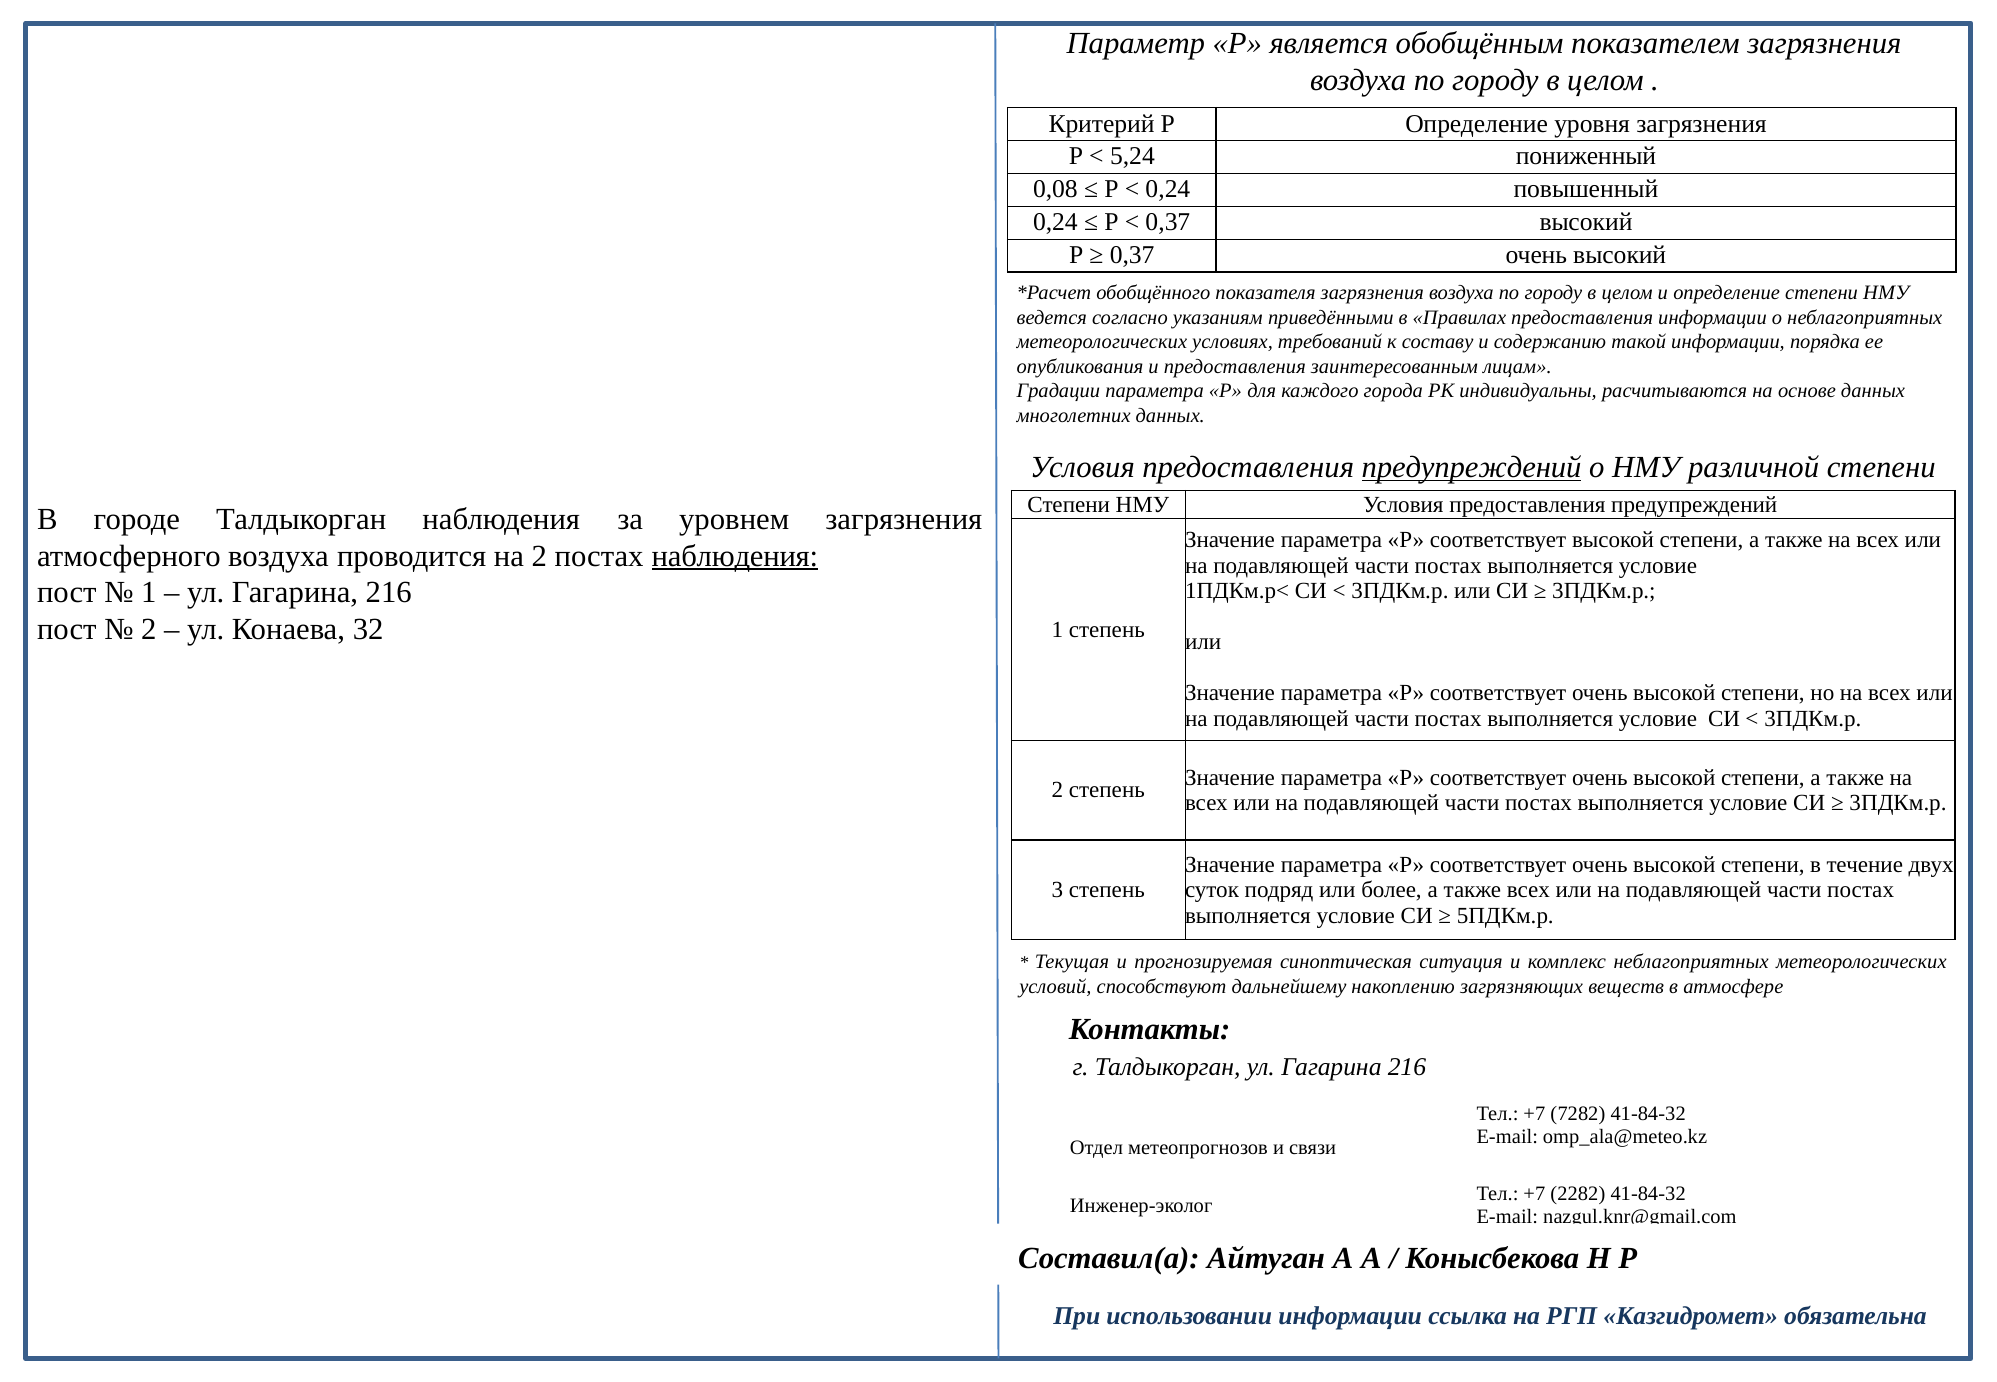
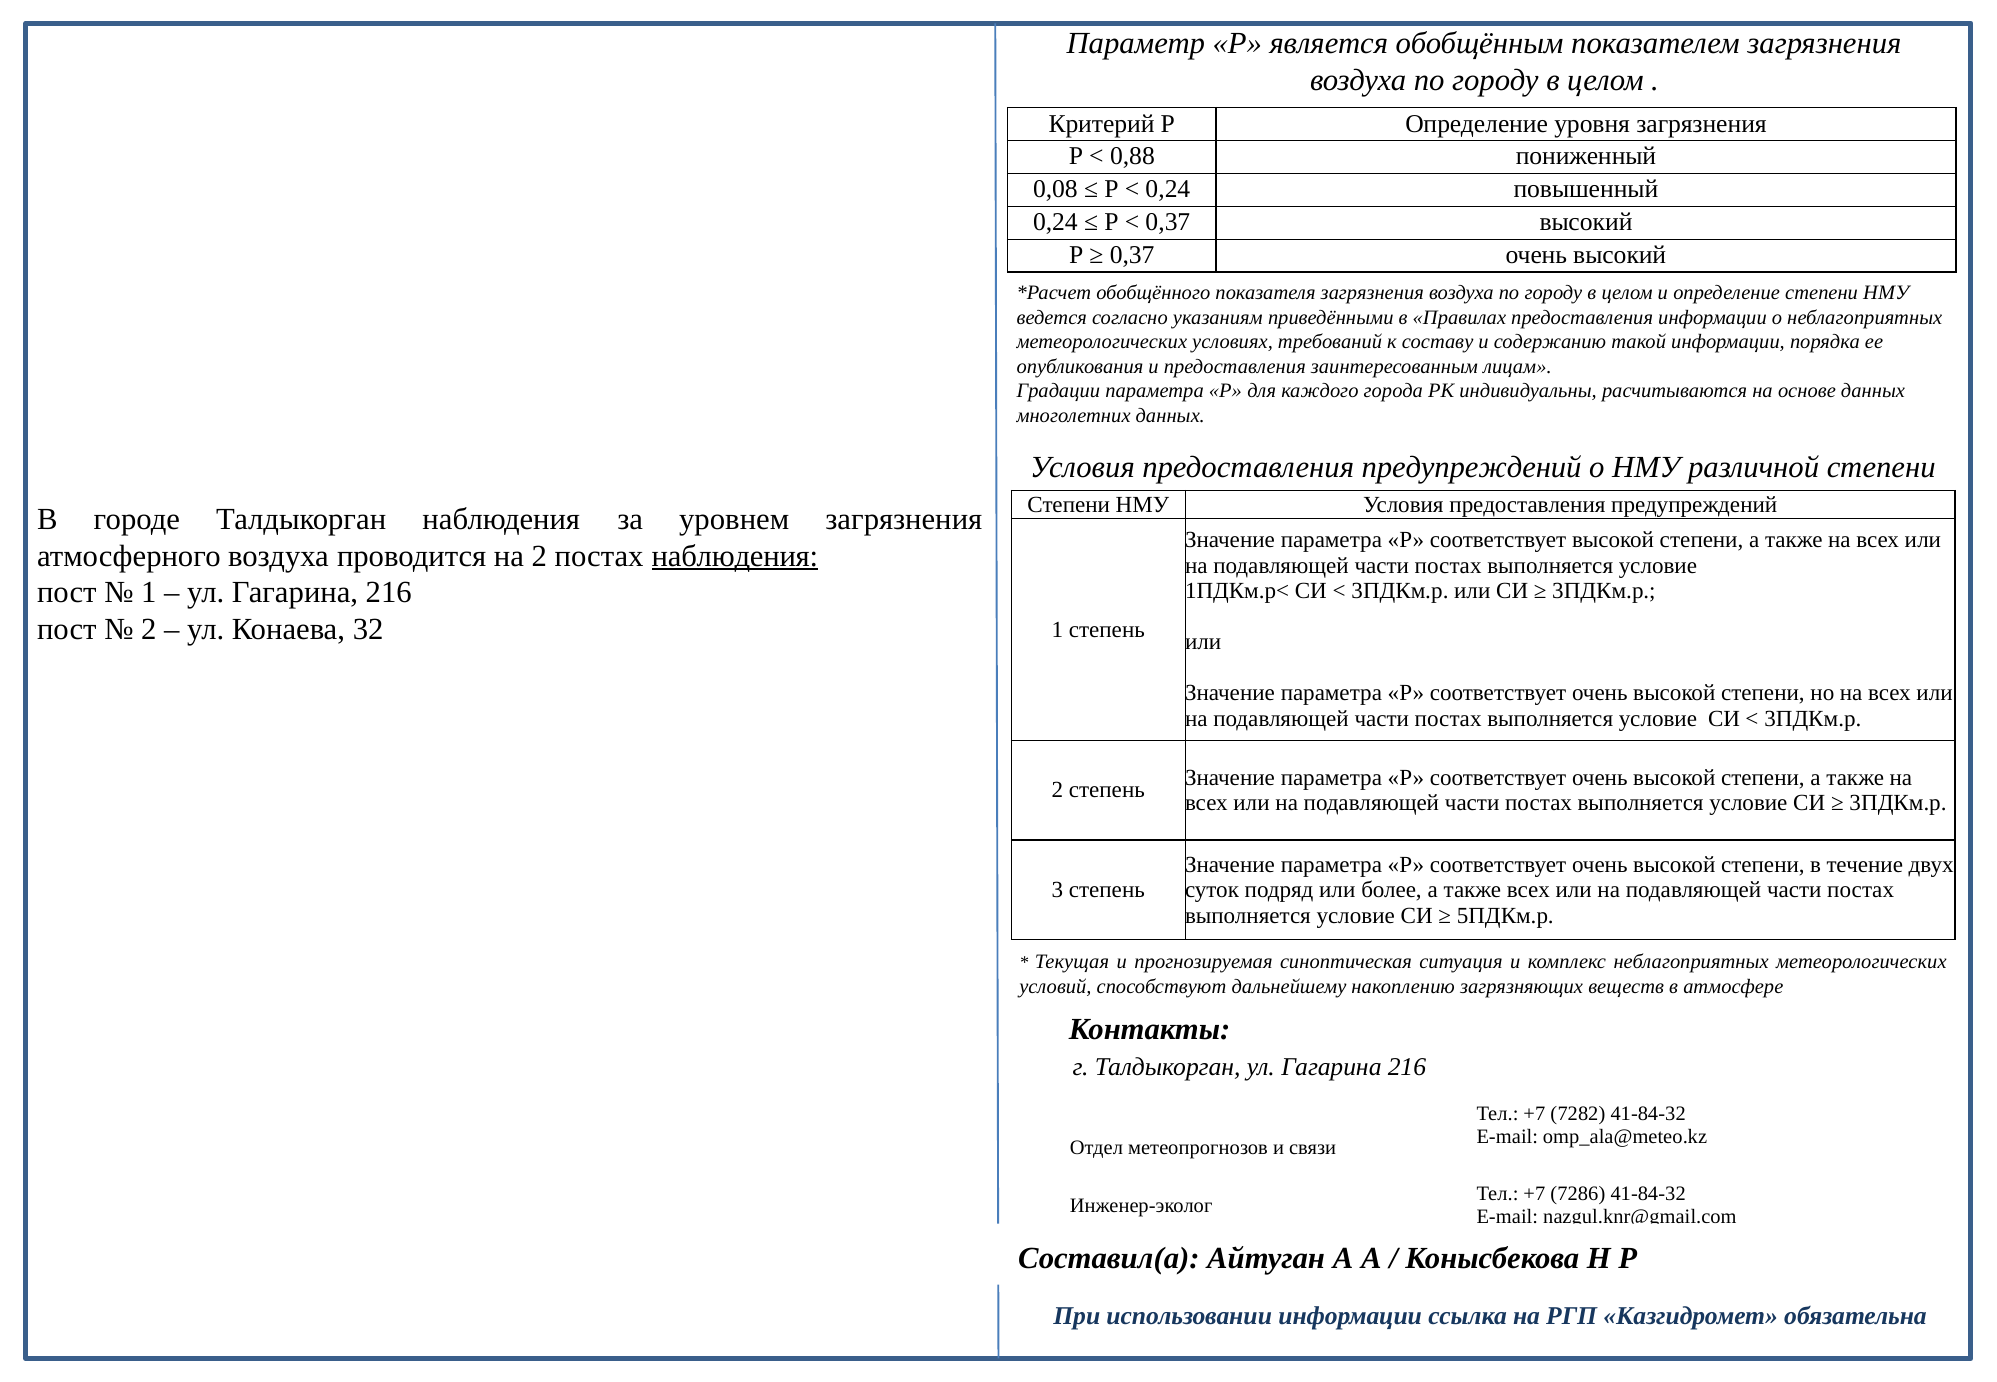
5,24: 5,24 -> 0,88 (1132, 157)
предупреждений underline: present -> none (1472, 468)
2282: 2282 -> 7286 (1578, 1194)
